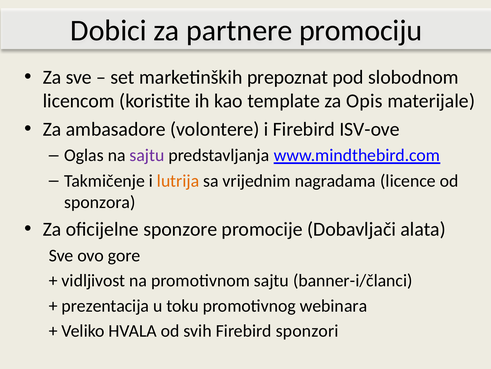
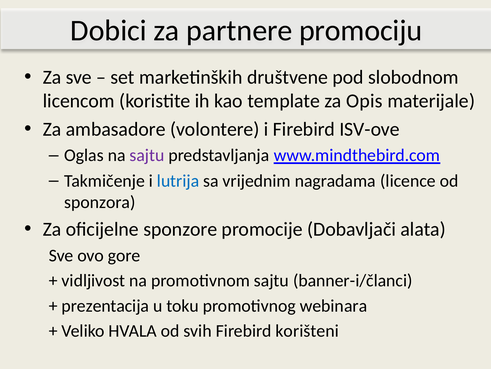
prepoznat: prepoznat -> društvene (288, 77)
lutrija colour: orange -> blue (178, 181)
sponzori: sponzori -> korišteni (307, 330)
